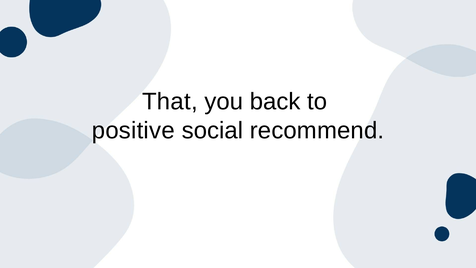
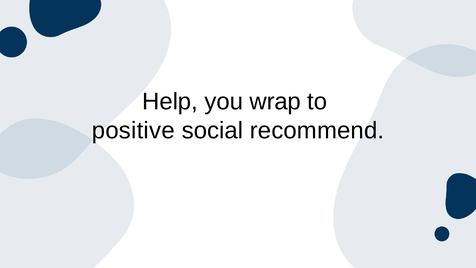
That: That -> Help (170, 102)
back: back -> wrap (275, 102)
